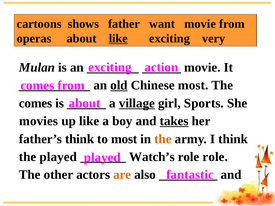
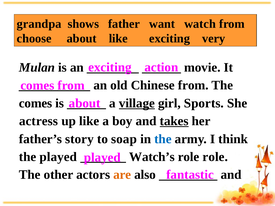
cartoons: cartoons -> grandpa (39, 24)
want movie: movie -> watch (200, 24)
operas: operas -> choose (34, 39)
like underline: present -> none (118, 39)
old underline: present -> none (119, 85)
Chinese most: most -> from (193, 85)
movies: movies -> actress (39, 121)
father’s think: think -> story (79, 139)
to most: most -> soap (124, 139)
the colour: orange -> blue (163, 139)
